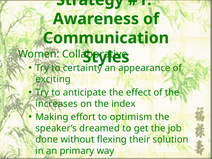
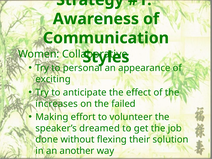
certainty: certainty -> personal (83, 68)
index: index -> failed (123, 104)
optimism: optimism -> volunteer (131, 117)
primary: primary -> another (77, 151)
